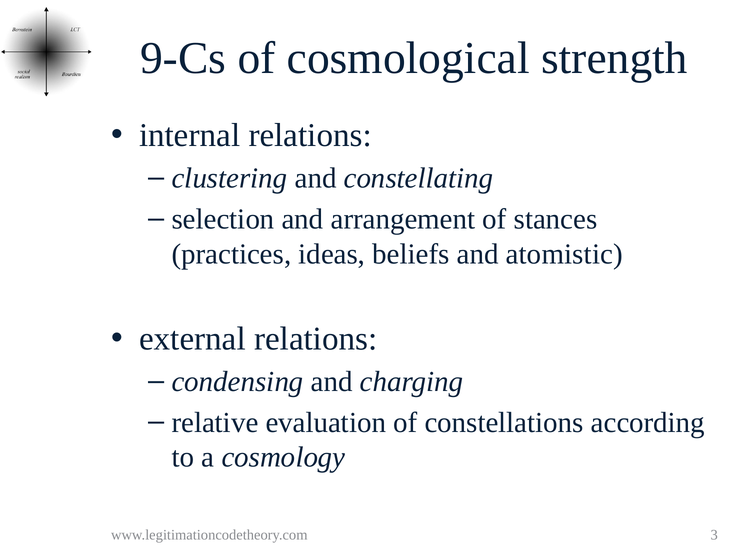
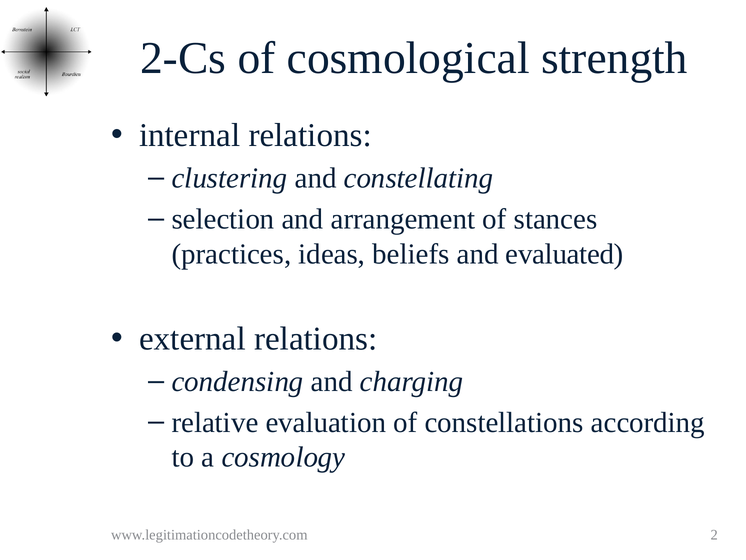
9-Cs: 9-Cs -> 2-Cs (183, 58)
atomistic: atomistic -> evaluated (565, 254)
3: 3 -> 2 (714, 534)
